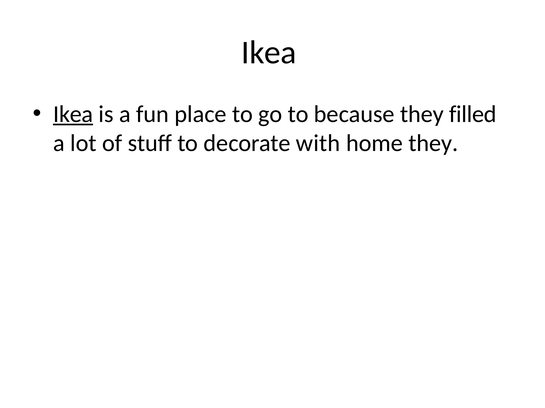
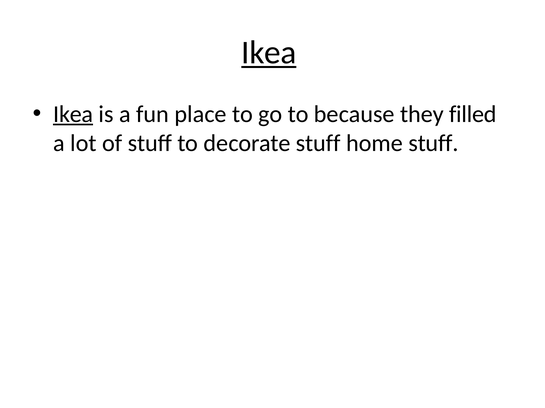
Ikea underline: none -> present (269, 53)
decorate with: with -> stuff (318, 143)
home they: they -> stuff (433, 143)
